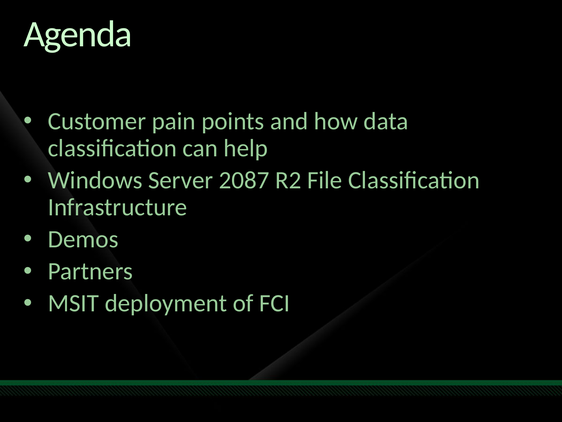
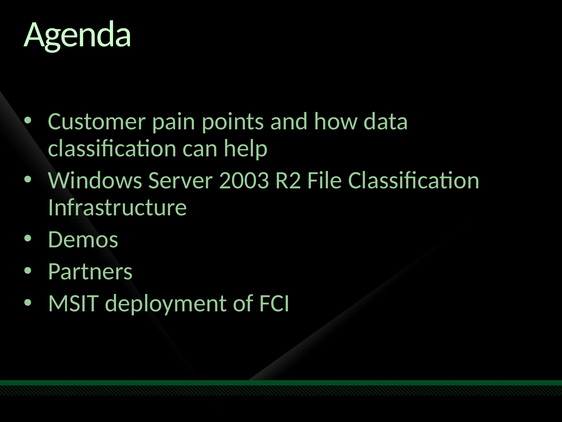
2087: 2087 -> 2003 (244, 180)
